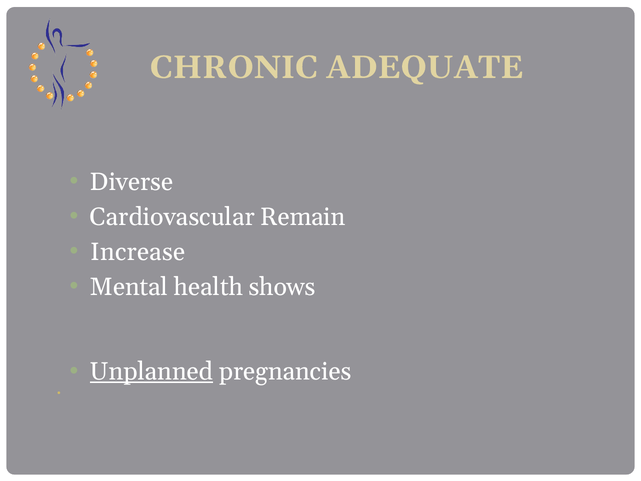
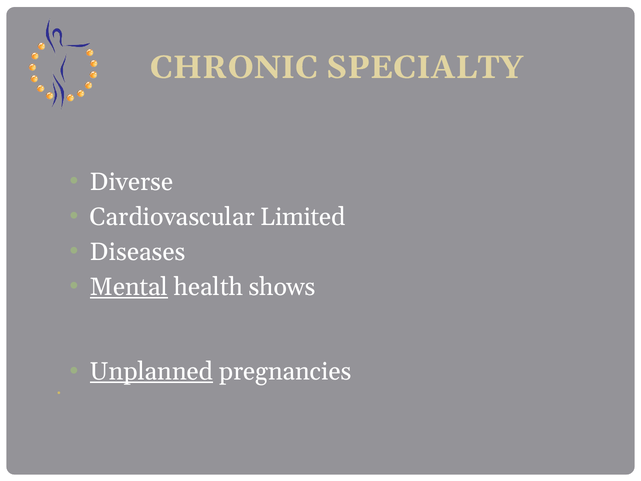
ADEQUATE: ADEQUATE -> SPECIALTY (425, 67)
Remain: Remain -> Limited (303, 217)
Increase: Increase -> Diseases (138, 252)
Mental underline: none -> present (129, 287)
